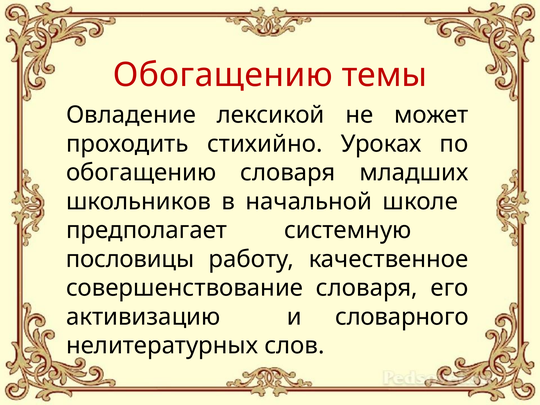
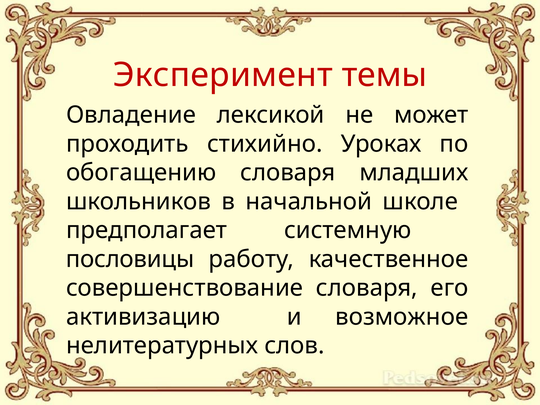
Обогащению: Обогащению -> Эксперимент (223, 75)
словарного: словарного -> возможное (402, 317)
